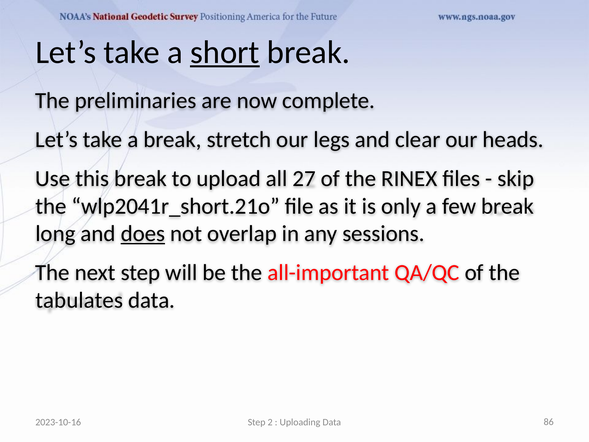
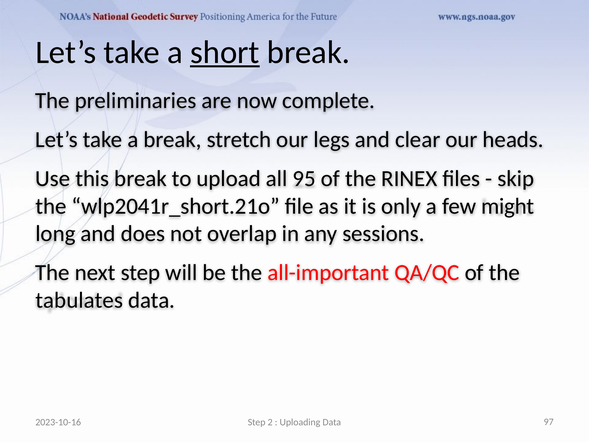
27: 27 -> 95 (304, 179)
few break: break -> might (508, 206)
does underline: present -> none (143, 234)
86: 86 -> 97 (549, 422)
